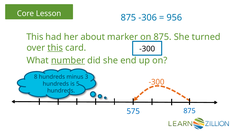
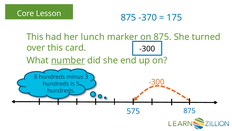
-306: -306 -> -370 (148, 17)
956: 956 -> 175 (174, 17)
about: about -> lunch (93, 37)
this underline: present -> none (55, 48)
